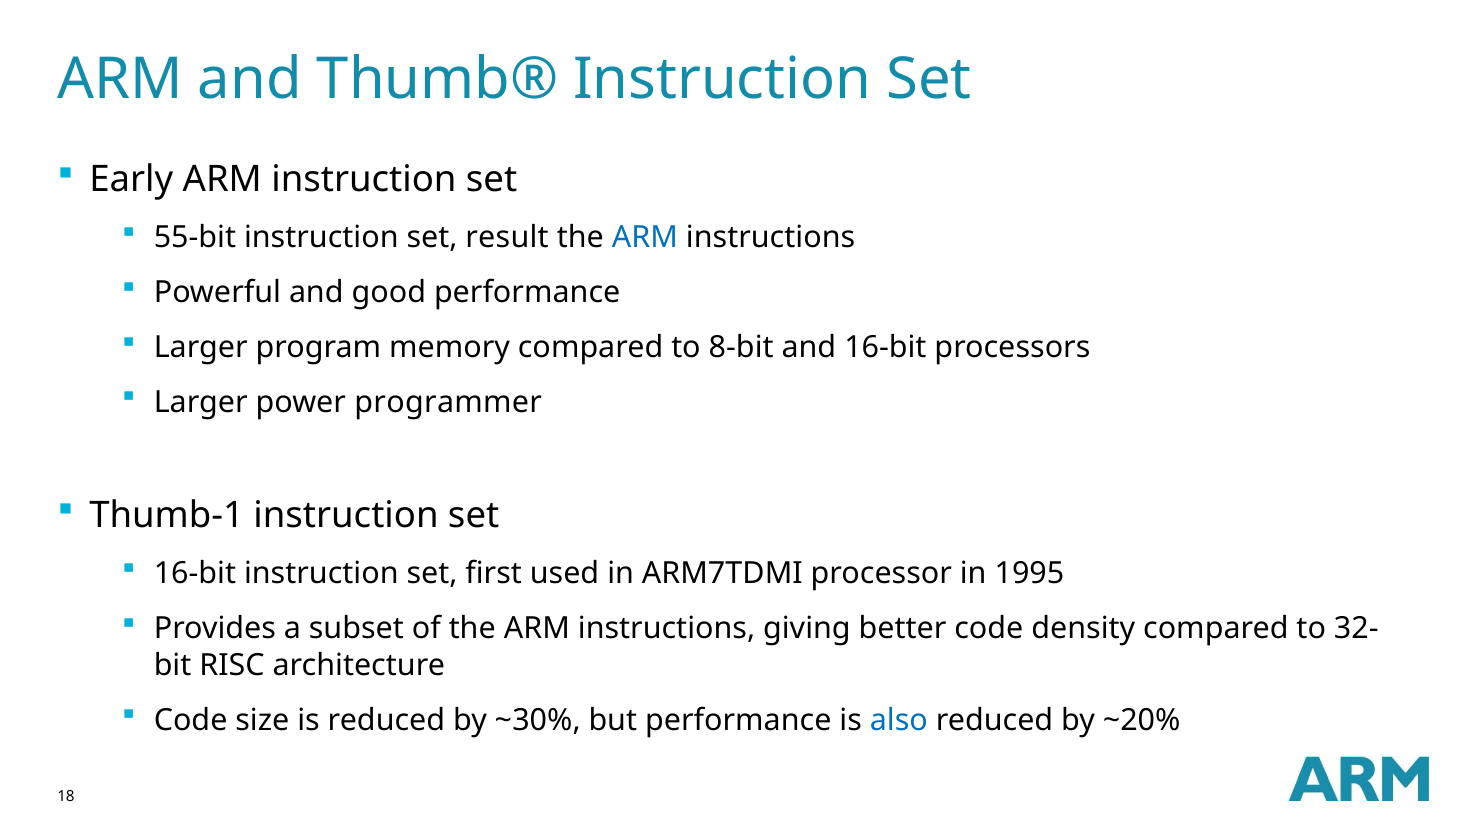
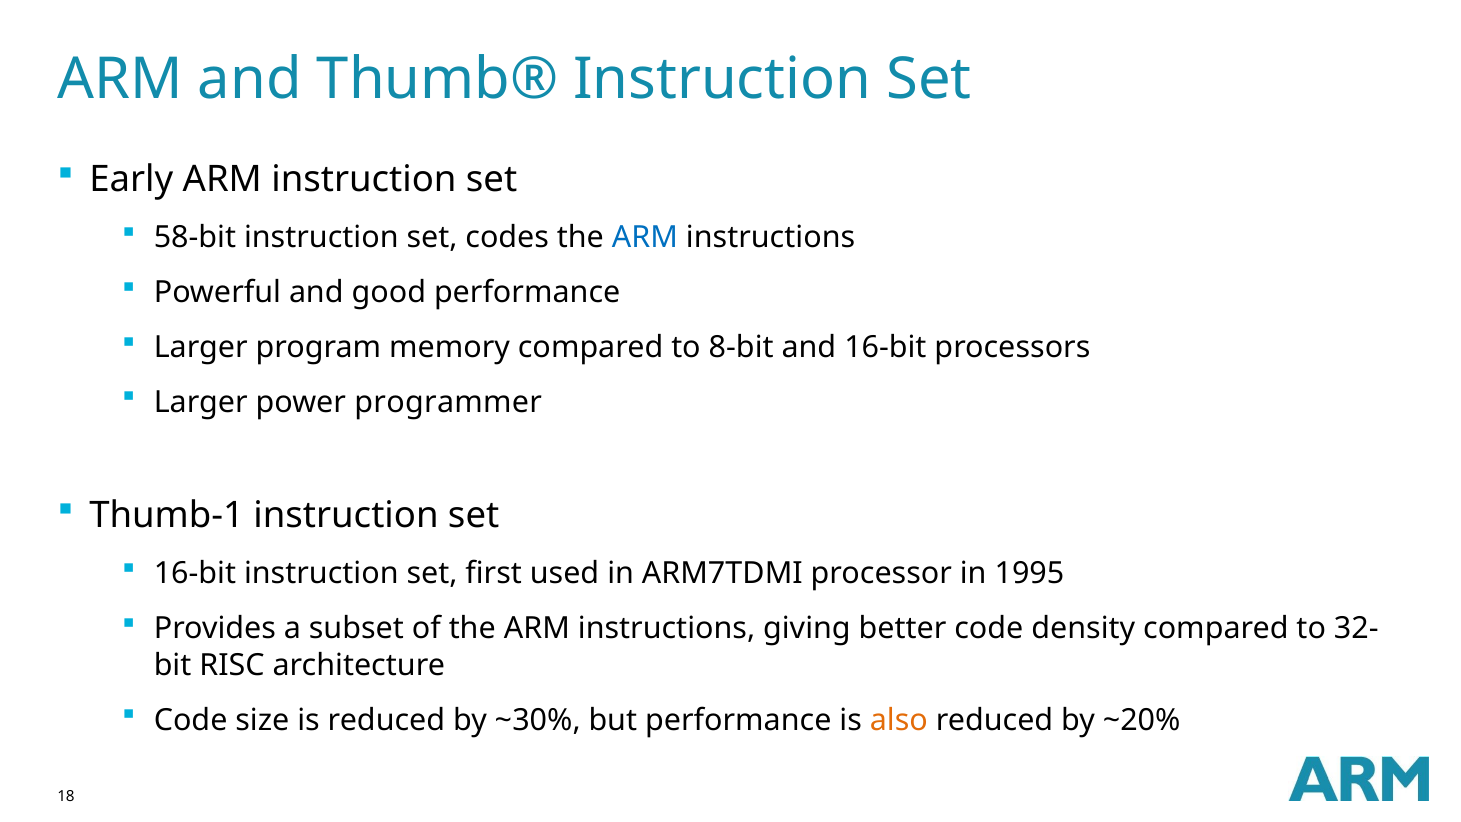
55-bit: 55-bit -> 58-bit (195, 238)
result: result -> codes (507, 238)
also colour: blue -> orange (899, 720)
